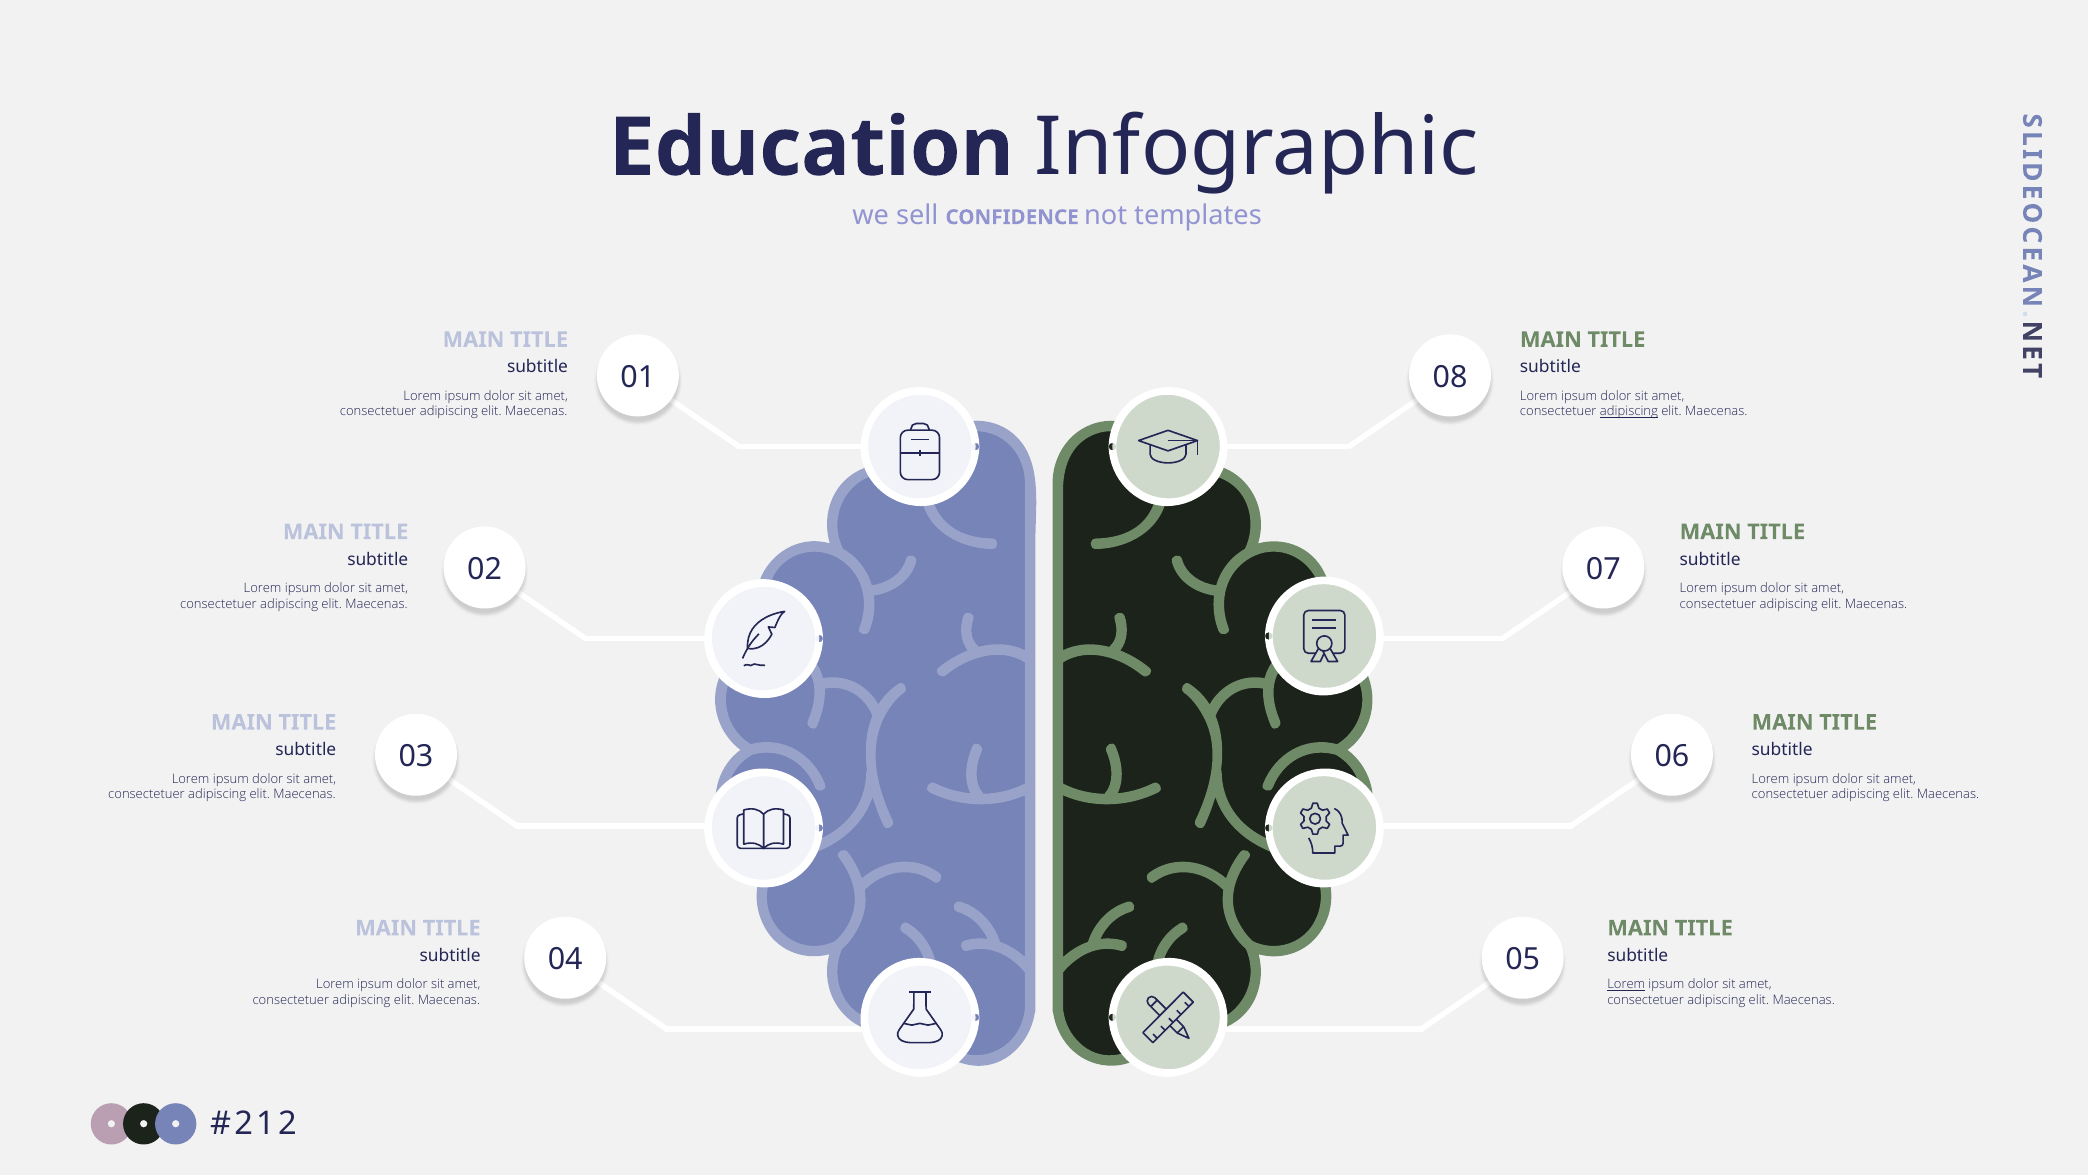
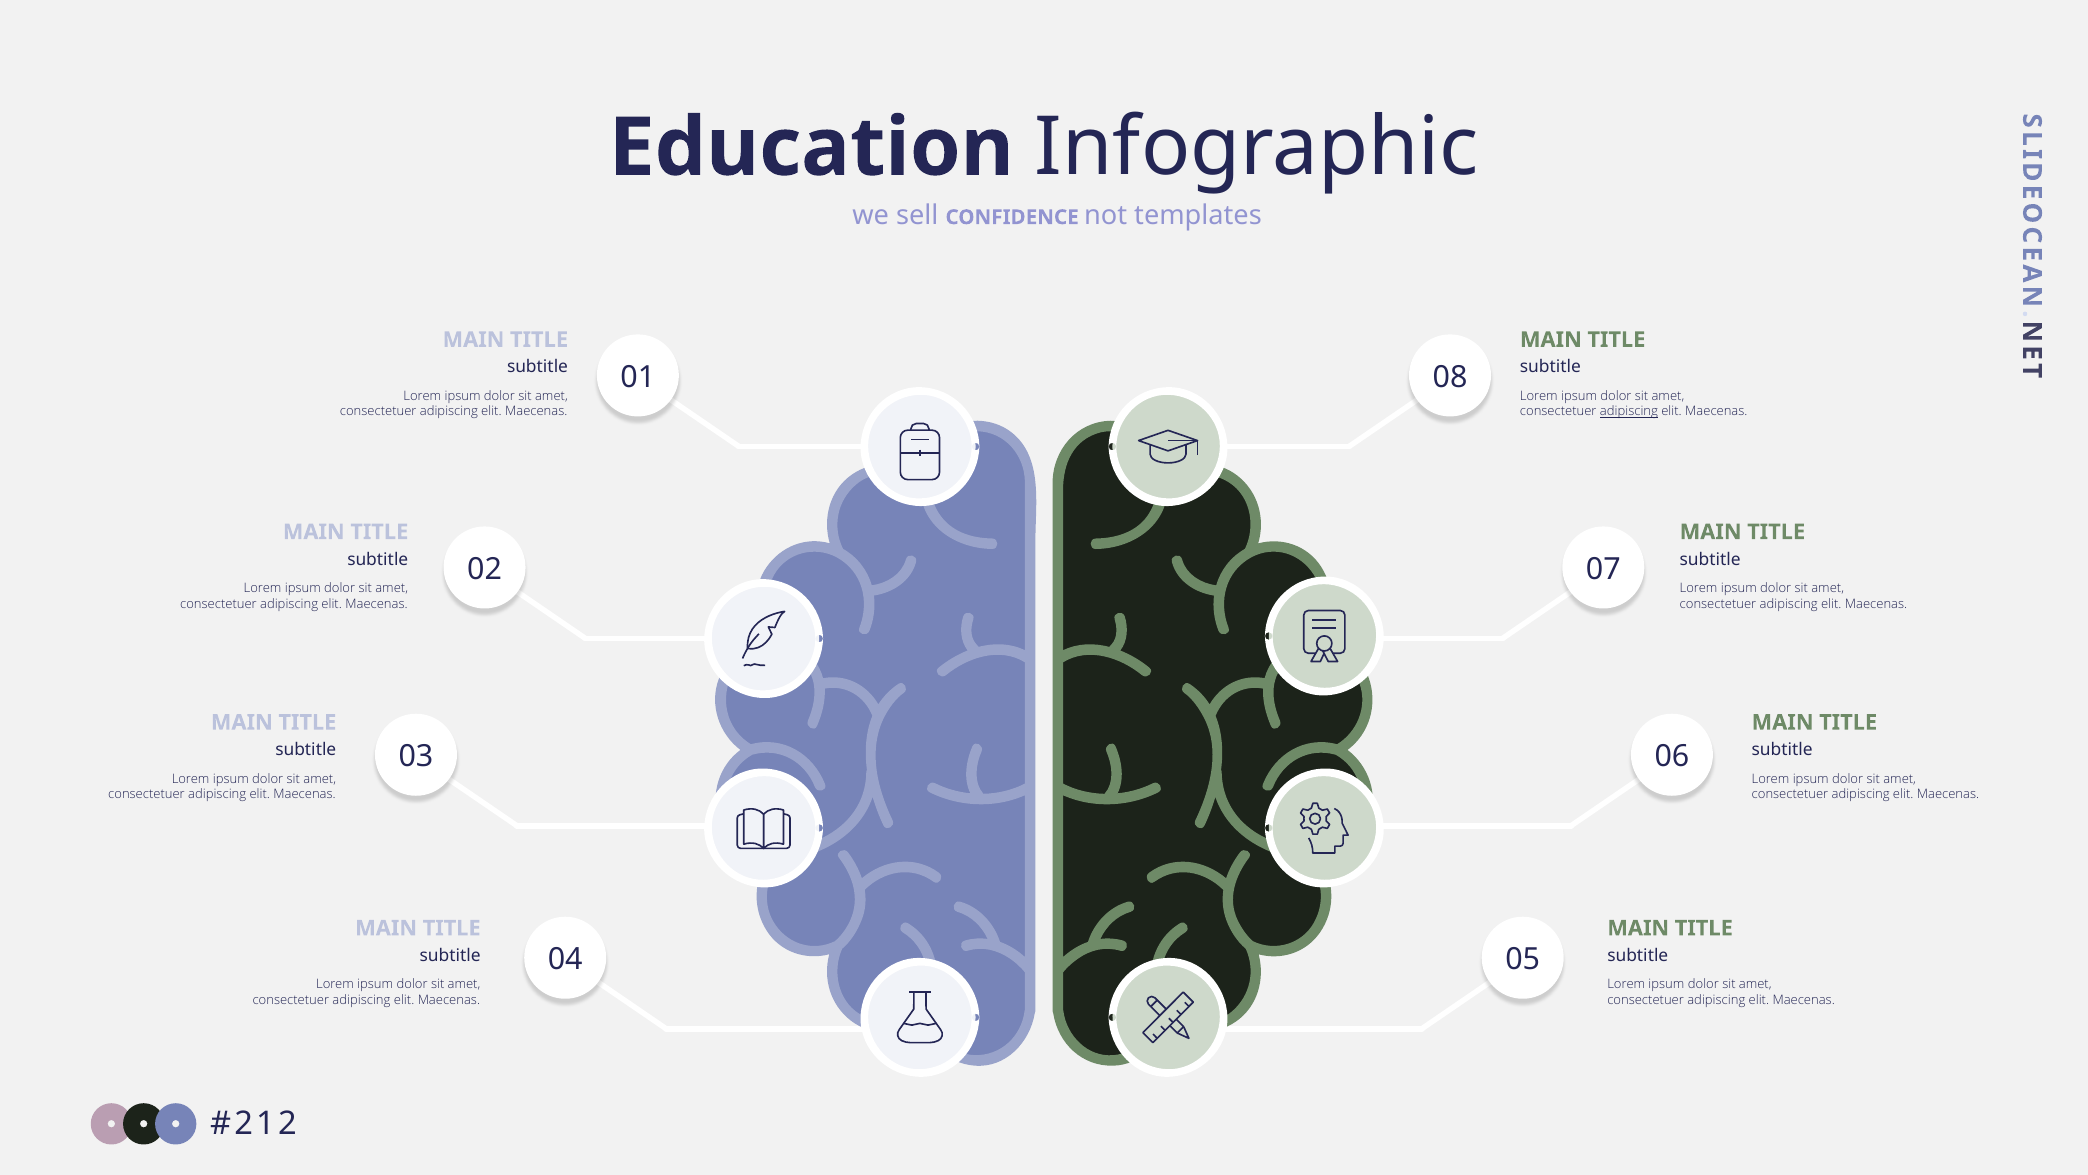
Lorem underline: present -> none (1626, 984)
